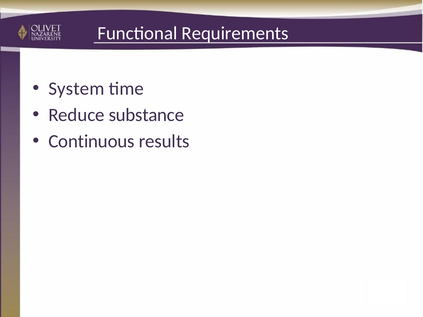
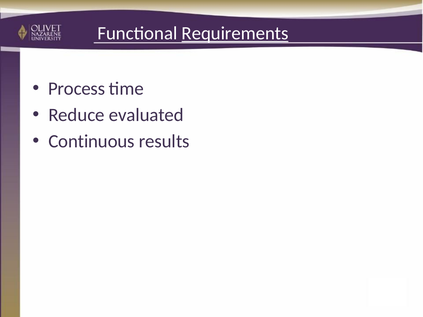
Requirements underline: none -> present (235, 33)
System: System -> Process (77, 89)
substance: substance -> evaluated (146, 115)
